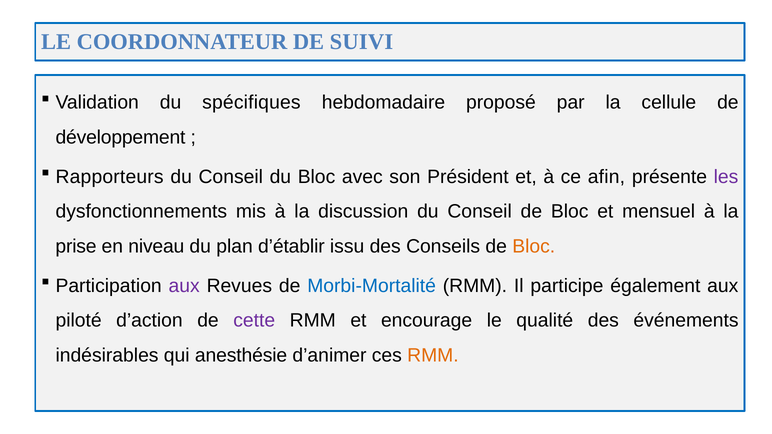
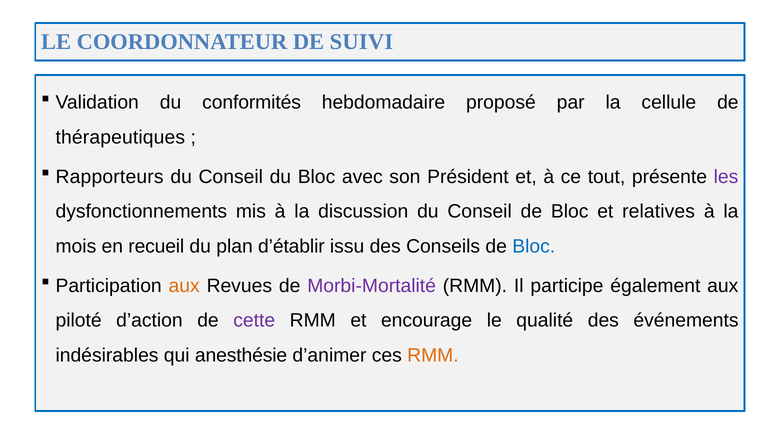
spécifiques: spécifiques -> conformités (252, 102)
développement: développement -> thérapeutiques (120, 137)
afin: afin -> tout (607, 177)
mensuel: mensuel -> relatives (659, 212)
prise: prise -> mois (76, 246)
niveau: niveau -> recueil (156, 246)
Bloc colour: orange -> blue (534, 246)
aux colour: purple -> orange (184, 286)
Morbi‐Mortalité colour: blue -> purple (372, 286)
